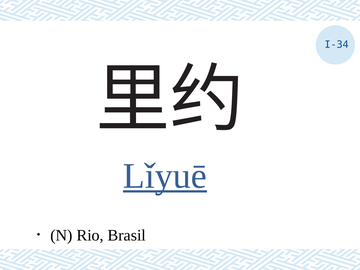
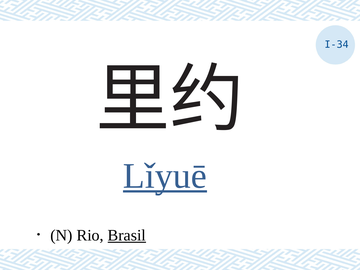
Brasil underline: none -> present (127, 235)
